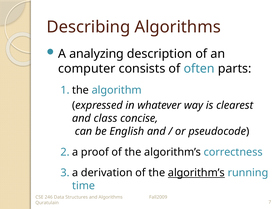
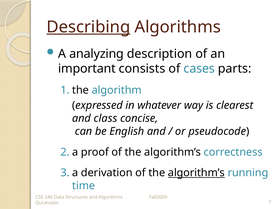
Describing underline: none -> present (88, 27)
computer: computer -> important (87, 69)
often: often -> cases (199, 69)
